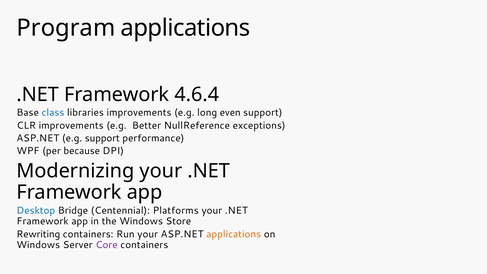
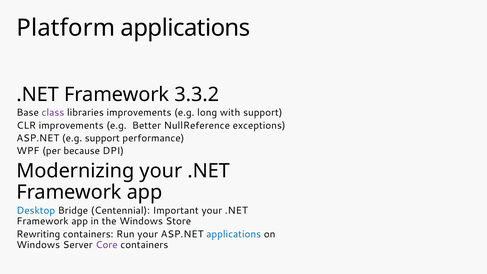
Program: Program -> Platform (66, 28)
4.6.4: 4.6.4 -> 3.3.2 (197, 94)
class colour: blue -> purple (53, 113)
even: even -> with (230, 113)
Platforms: Platforms -> Important (176, 210)
applications colour: orange -> blue (234, 234)
